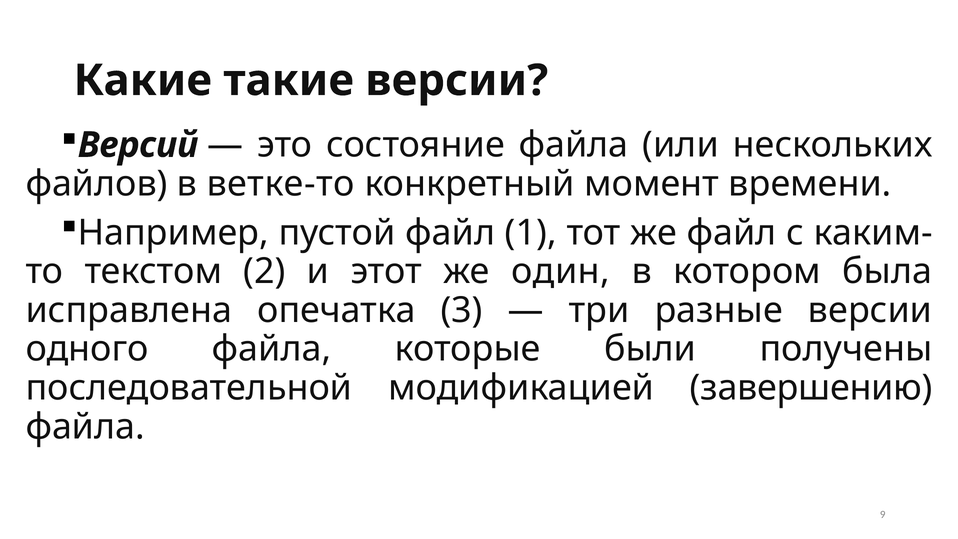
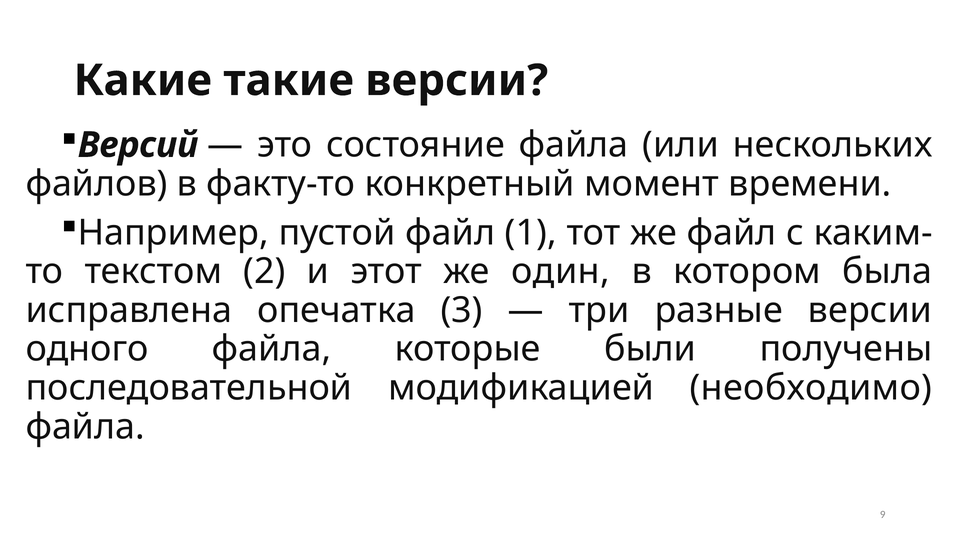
ветке-то: ветке-то -> факту-то (281, 184)
завершению: завершению -> необходимо (811, 388)
